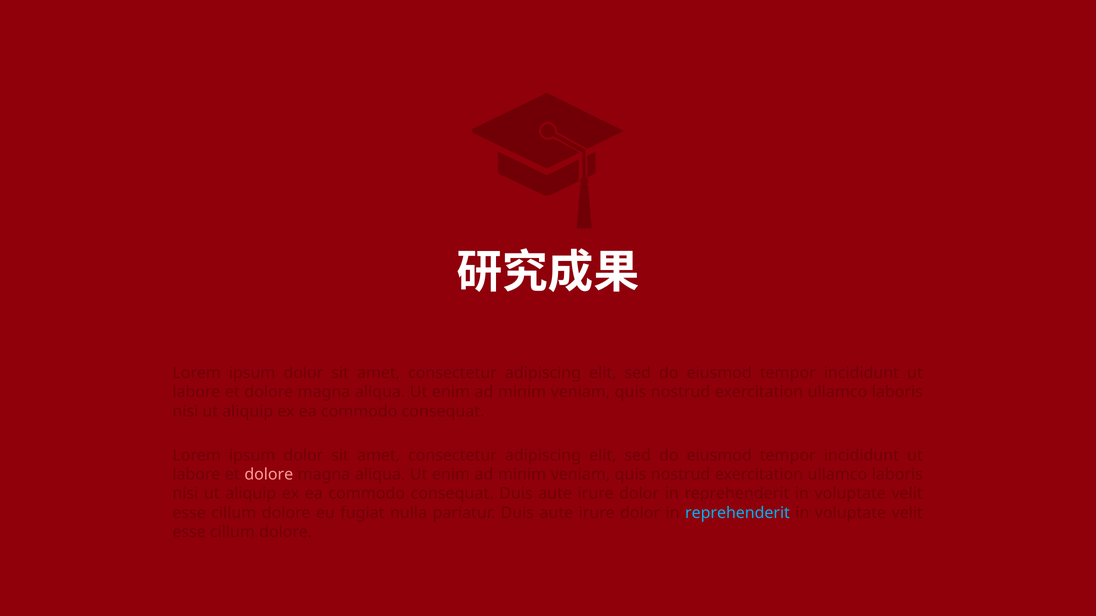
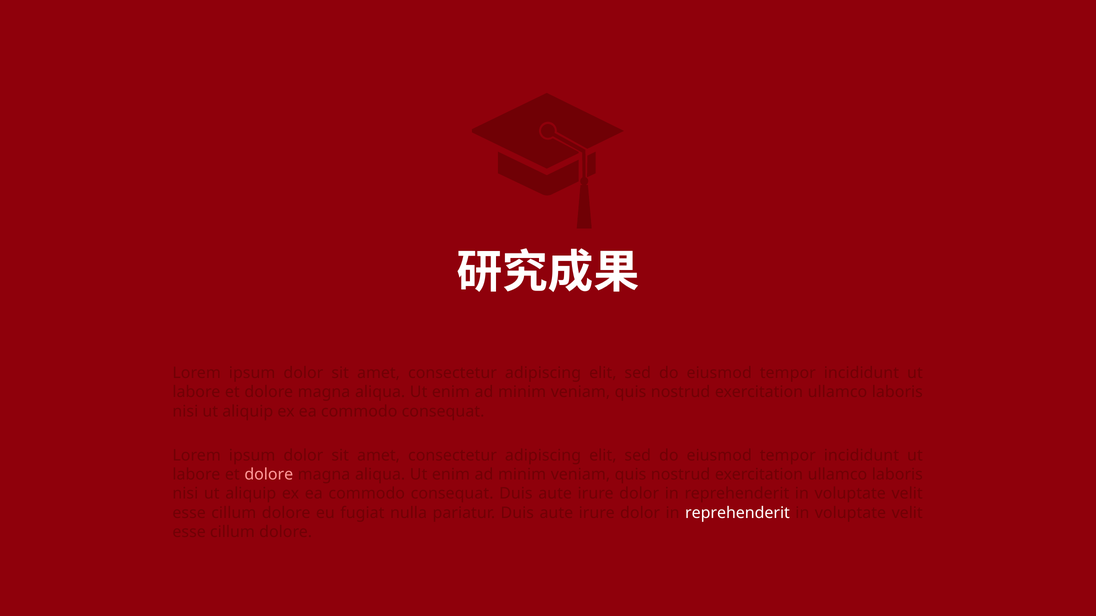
reprehenderit colour: light blue -> white (738, 513)
